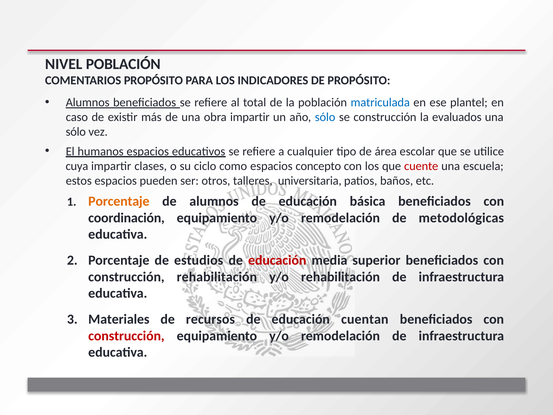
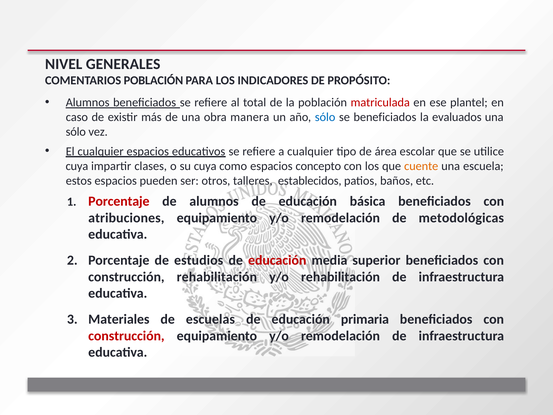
NIVEL POBLACIÓN: POBLACIÓN -> GENERALES (123, 64)
COMENTARIOS PROPÓSITO: PROPÓSITO -> POBLACIÓN (153, 80)
matriculada colour: blue -> red (380, 102)
obra impartir: impartir -> manera (250, 117)
se construcción: construcción -> beneficiados (385, 117)
El humanos: humanos -> cualquier (101, 151)
su ciclo: ciclo -> cuya (205, 166)
cuente colour: red -> orange (421, 166)
universitaria: universitaria -> establecidos (310, 181)
Porcentaje colour: orange -> red (119, 201)
coordinación: coordinación -> atribuciones (126, 218)
recursos: recursos -> escuelas (210, 319)
cuentan: cuentan -> primaria (365, 319)
